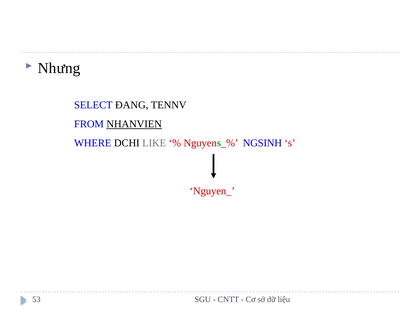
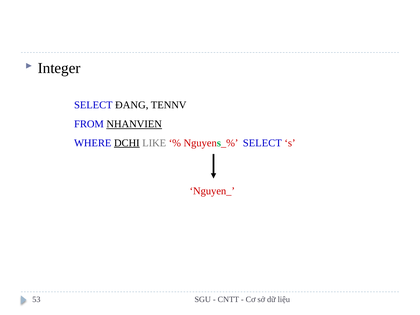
Nhưng: Nhưng -> Integer (59, 68)
DCHI underline: none -> present (127, 143)
Nguyens_% NGSINH: NGSINH -> SELECT (262, 143)
